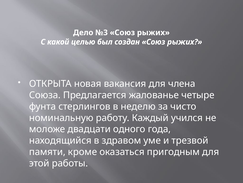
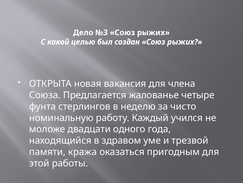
кроме: кроме -> кража (83, 151)
